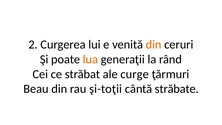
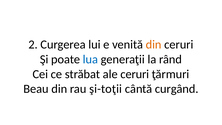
lua colour: orange -> blue (90, 59)
ale curge: curge -> ceruri (135, 74)
străbate: străbate -> curgând (177, 89)
